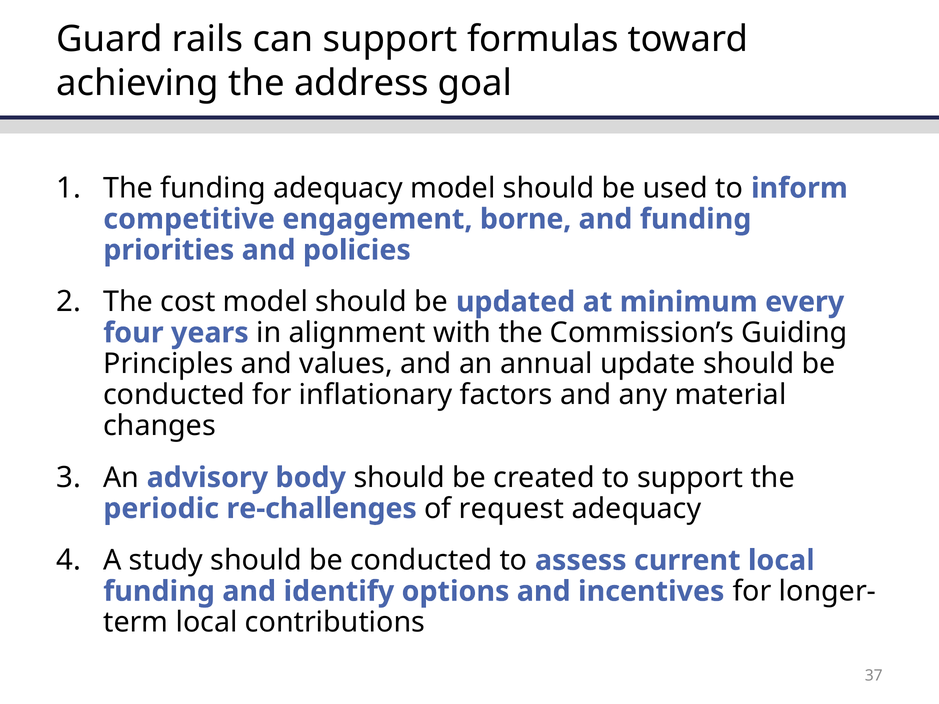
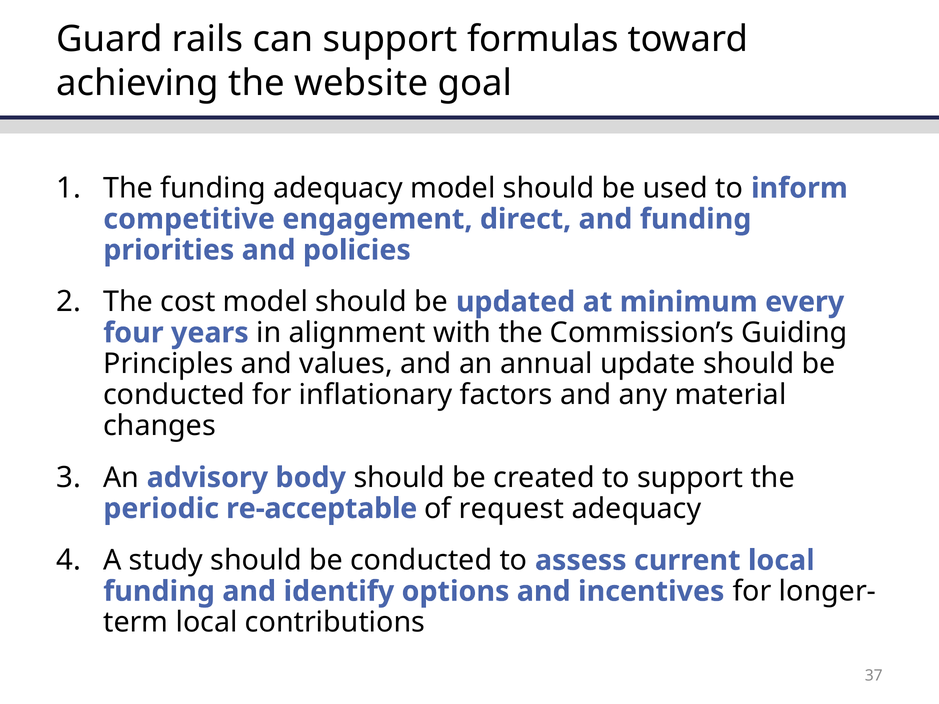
address: address -> website (361, 83)
borne: borne -> direct (526, 219)
re-challenges: re-challenges -> re-acceptable (322, 509)
